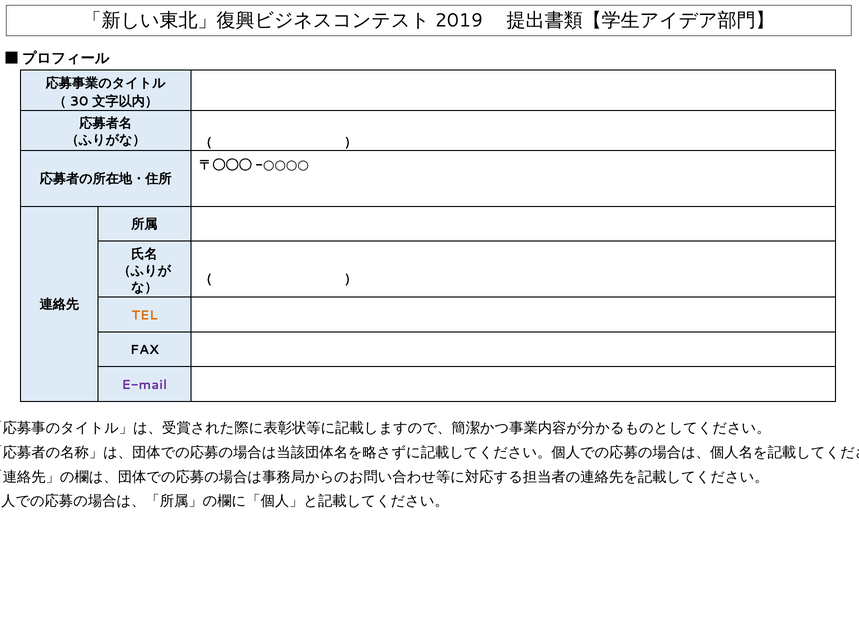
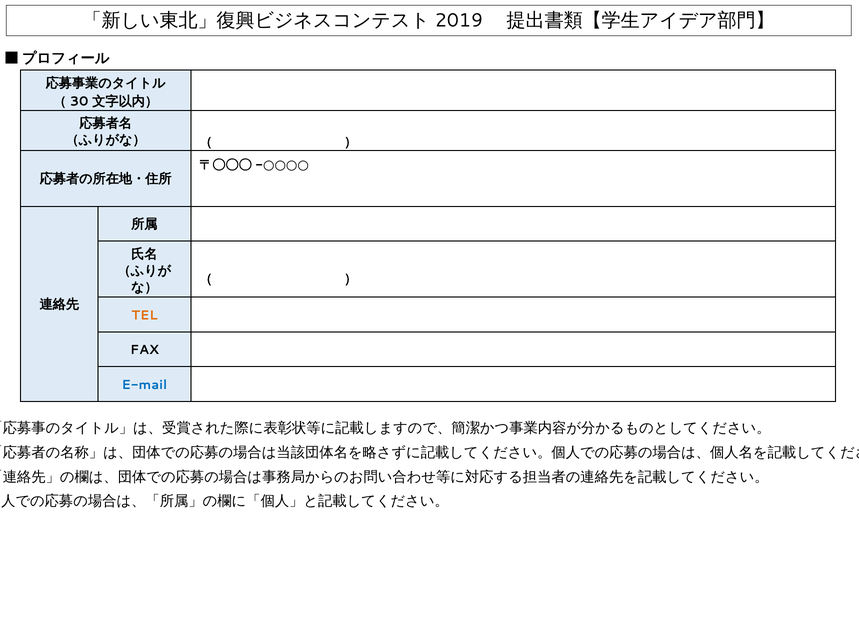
E-mail colour: purple -> blue (144, 385)
